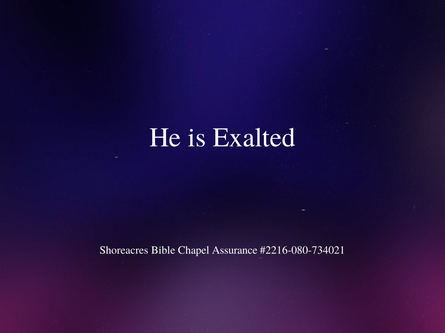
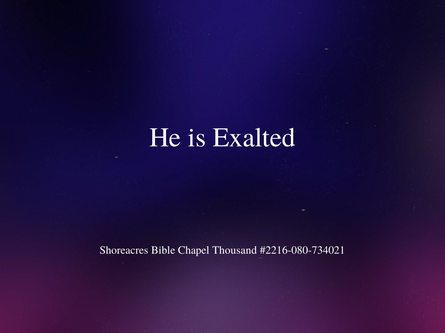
Assurance: Assurance -> Thousand (235, 251)
